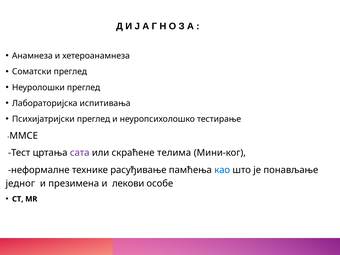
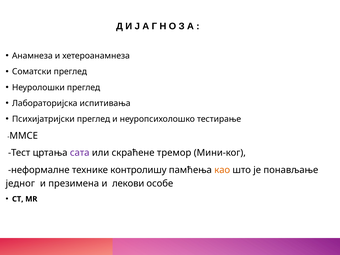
телима: телима -> тремор (174, 153)
расуђивање: расуђивање -> контролишу (138, 170)
као colour: blue -> orange (222, 170)
